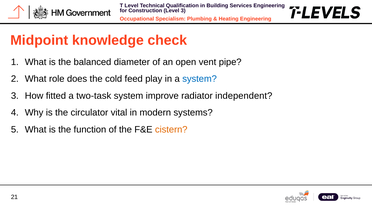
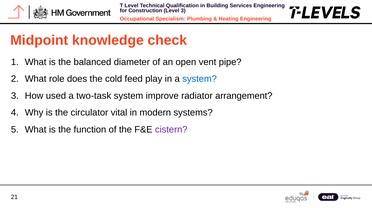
fitted: fitted -> used (56, 96)
independent: independent -> arrangement (244, 96)
cistern colour: orange -> purple (171, 129)
